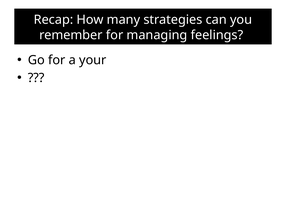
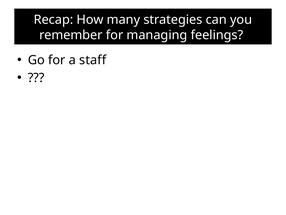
your: your -> staff (93, 60)
